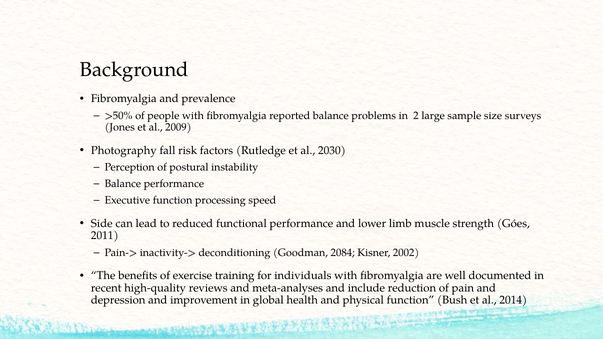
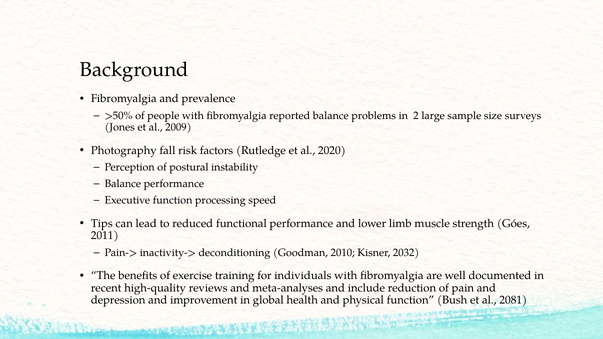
2030: 2030 -> 2020 (332, 150)
Side: Side -> Tips (102, 224)
2084: 2084 -> 2010 (343, 253)
2002: 2002 -> 2032 (406, 253)
2014: 2014 -> 2081 (513, 300)
